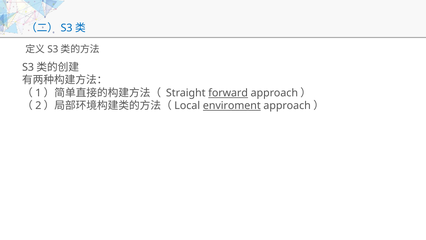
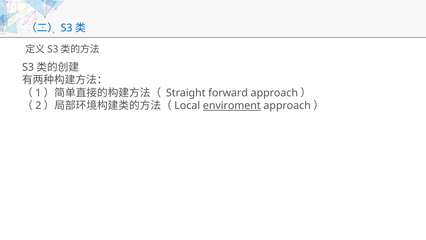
forward underline: present -> none (228, 93)
